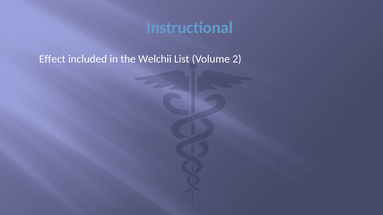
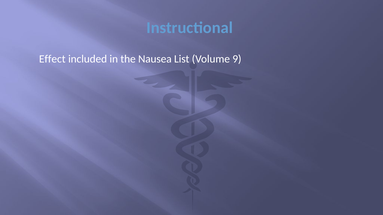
Welchii: Welchii -> Nausea (155, 59)
2: 2 -> 9 (237, 59)
